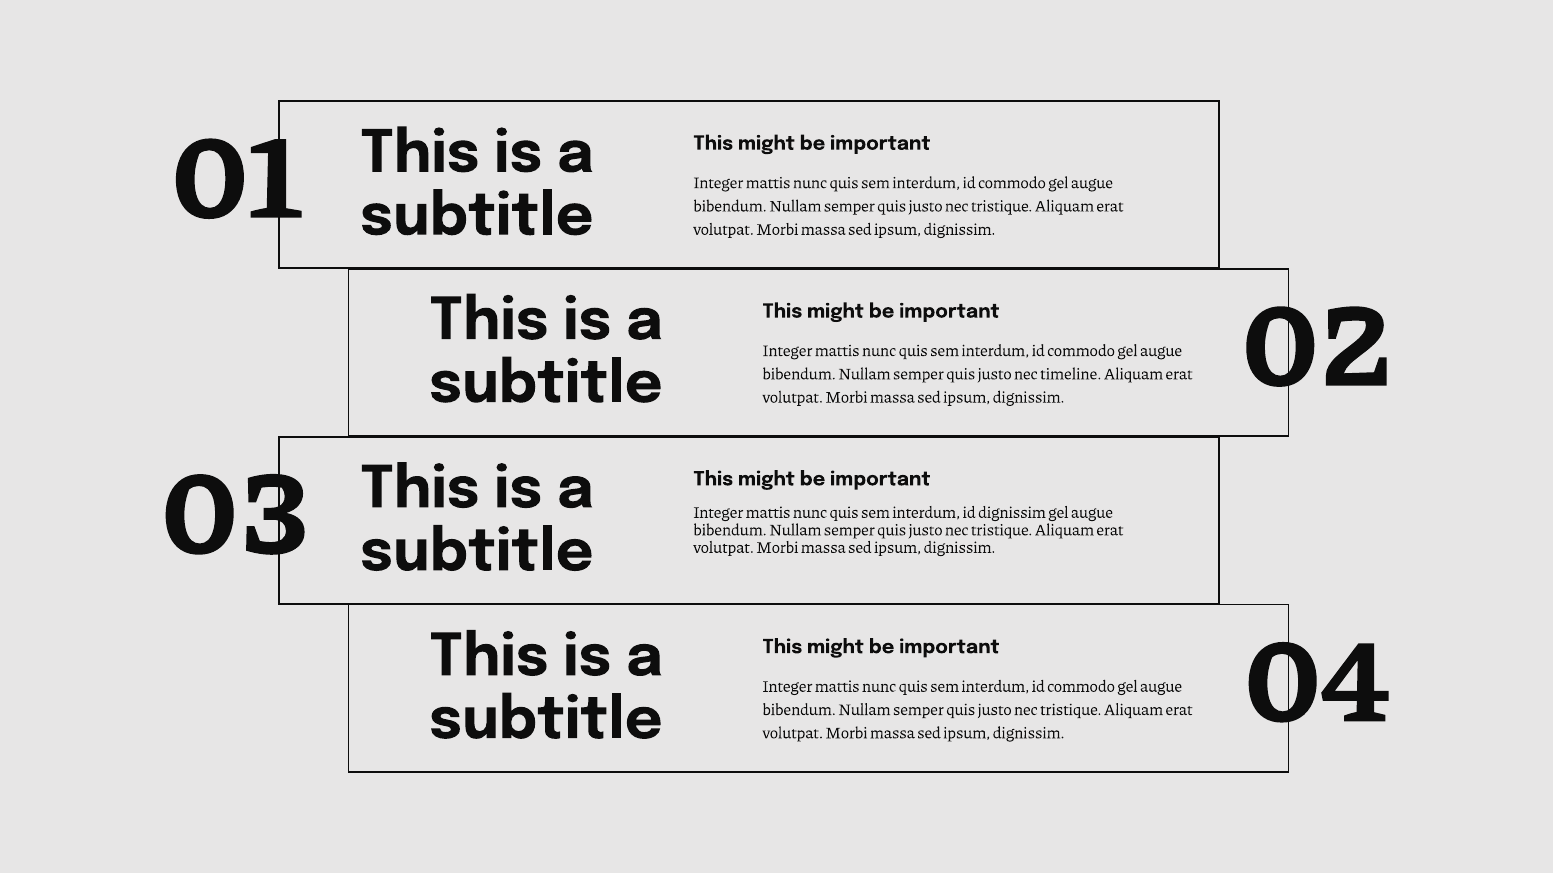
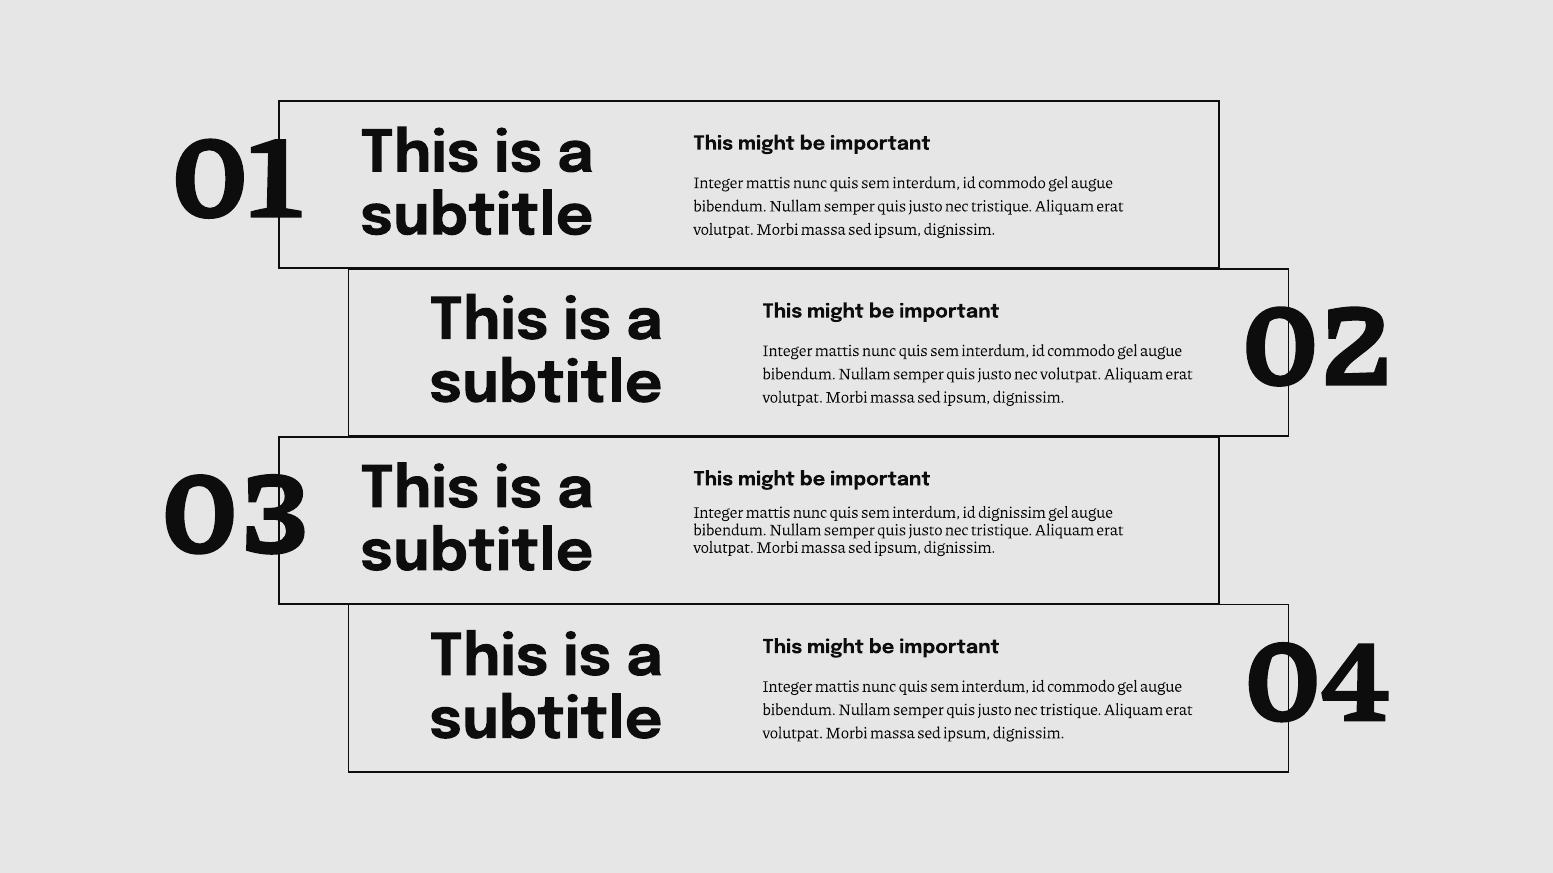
nec timeline: timeline -> volutpat (1071, 374)
